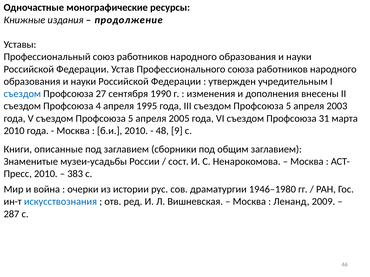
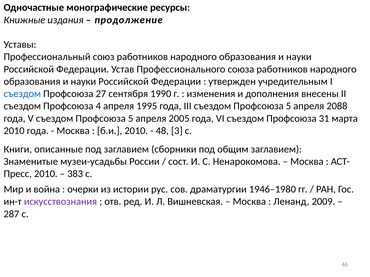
2003: 2003 -> 2088 (337, 106)
9: 9 -> 3 (177, 131)
искусствознания colour: blue -> purple (60, 202)
